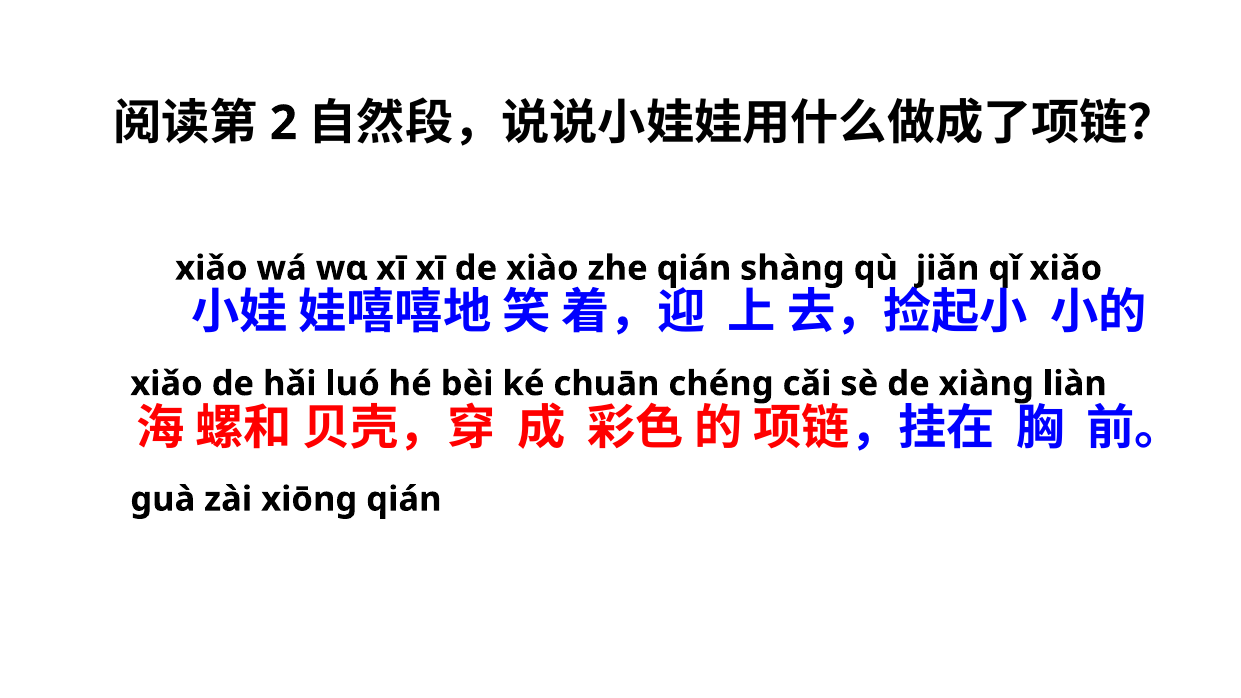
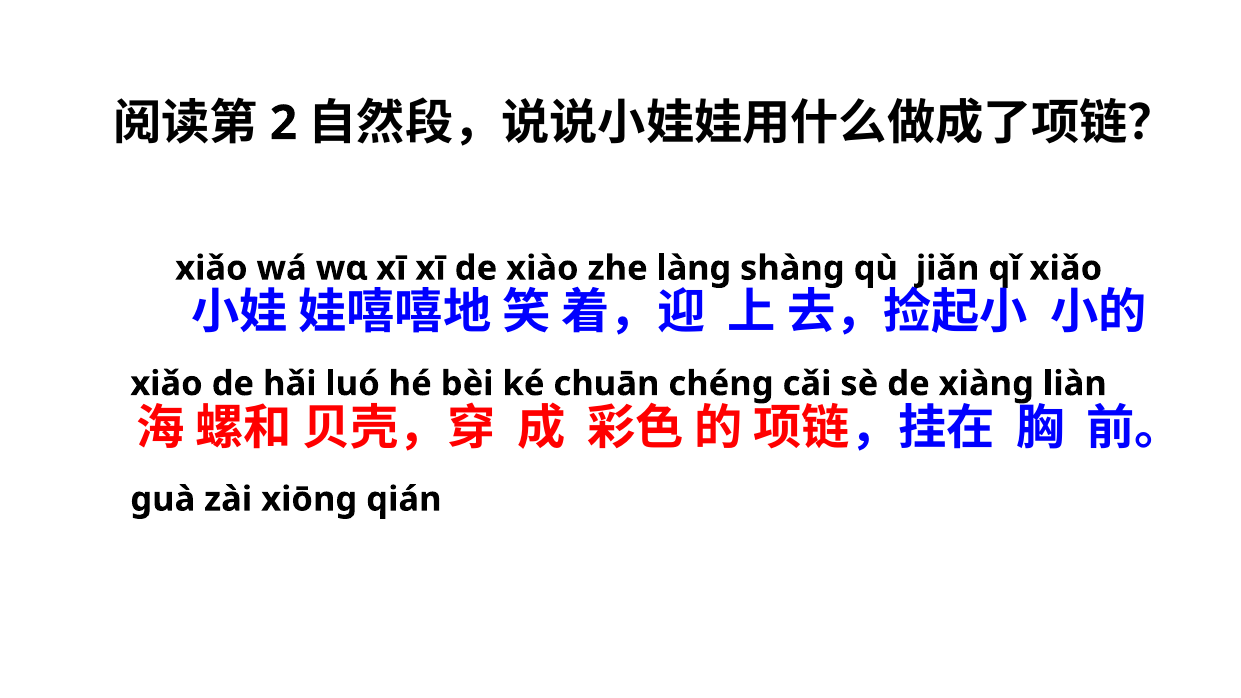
zhe qián: qián -> lànɡ (694, 268)
